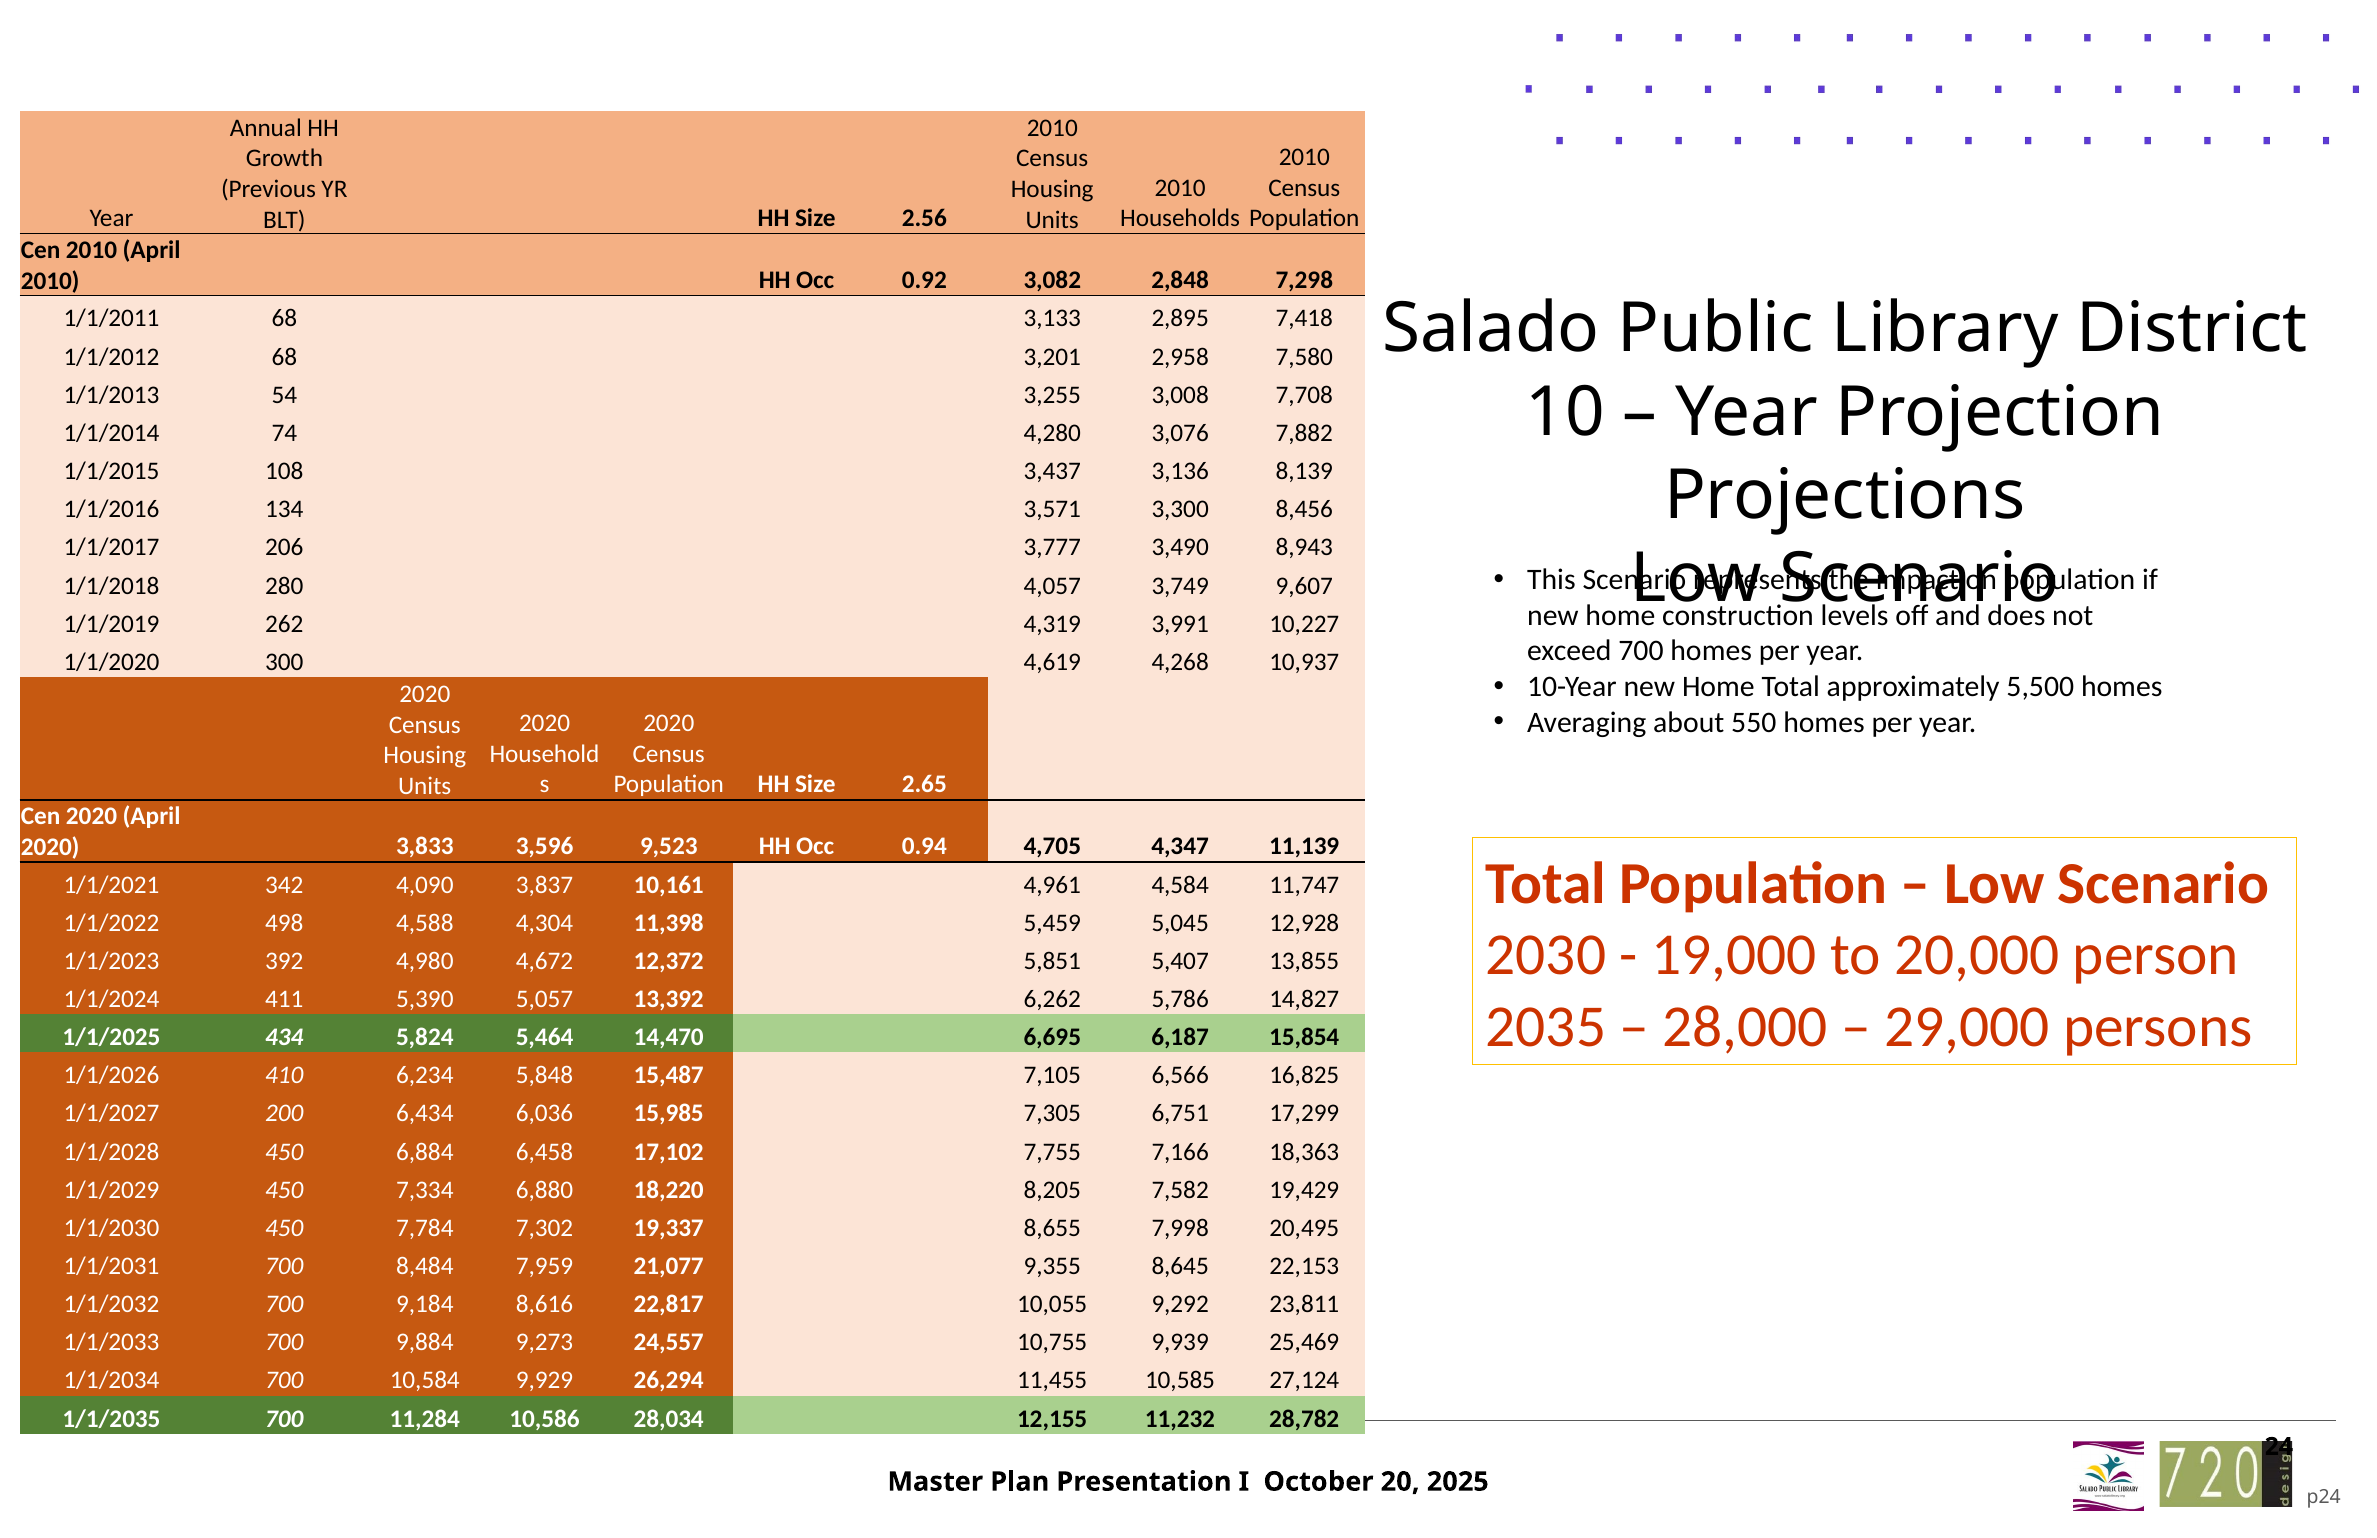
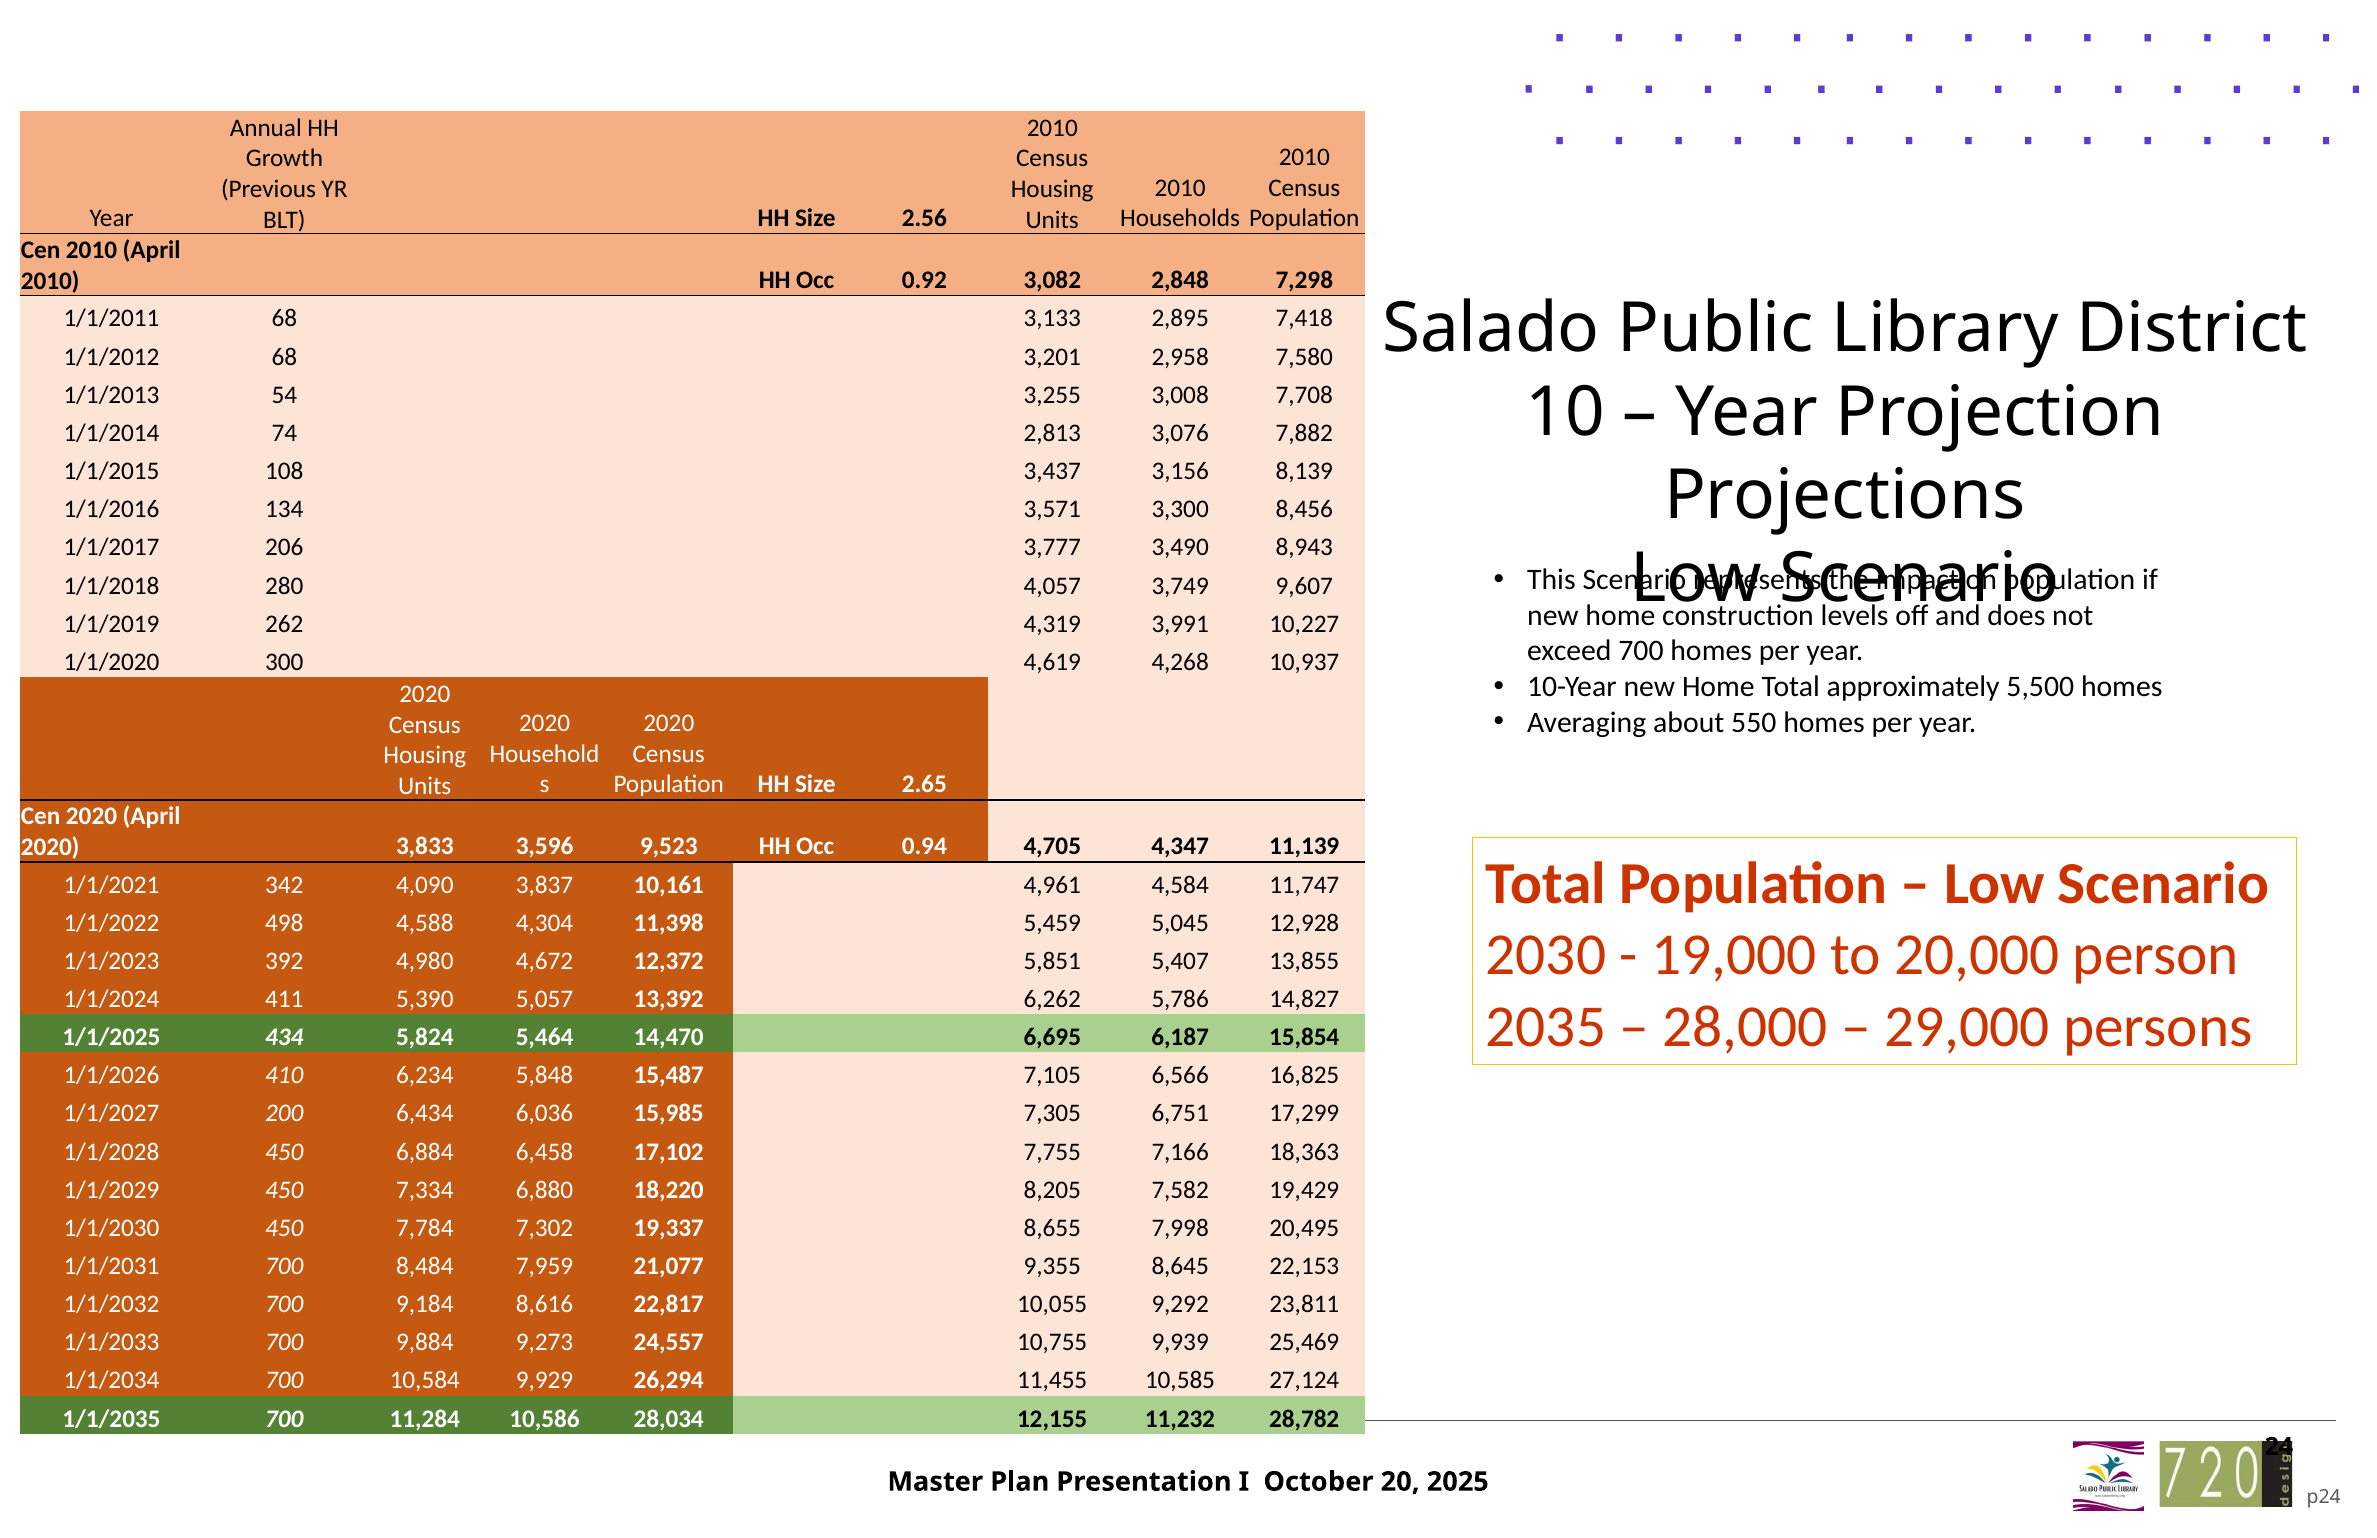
4,280: 4,280 -> 2,813 (1052, 433)
3,136: 3,136 -> 3,156 (1180, 471)
